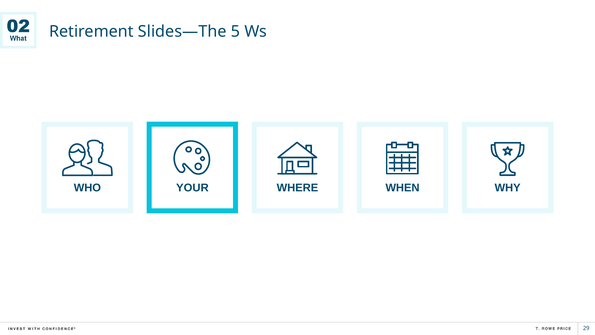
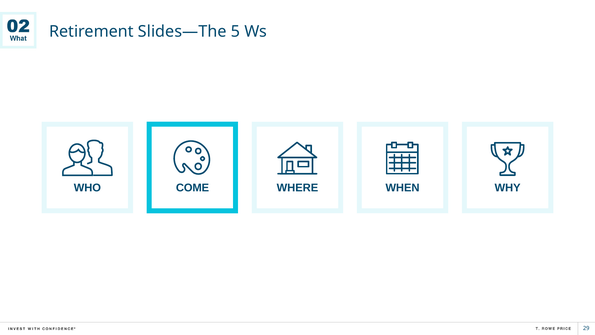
YOUR: YOUR -> COME (193, 188)
